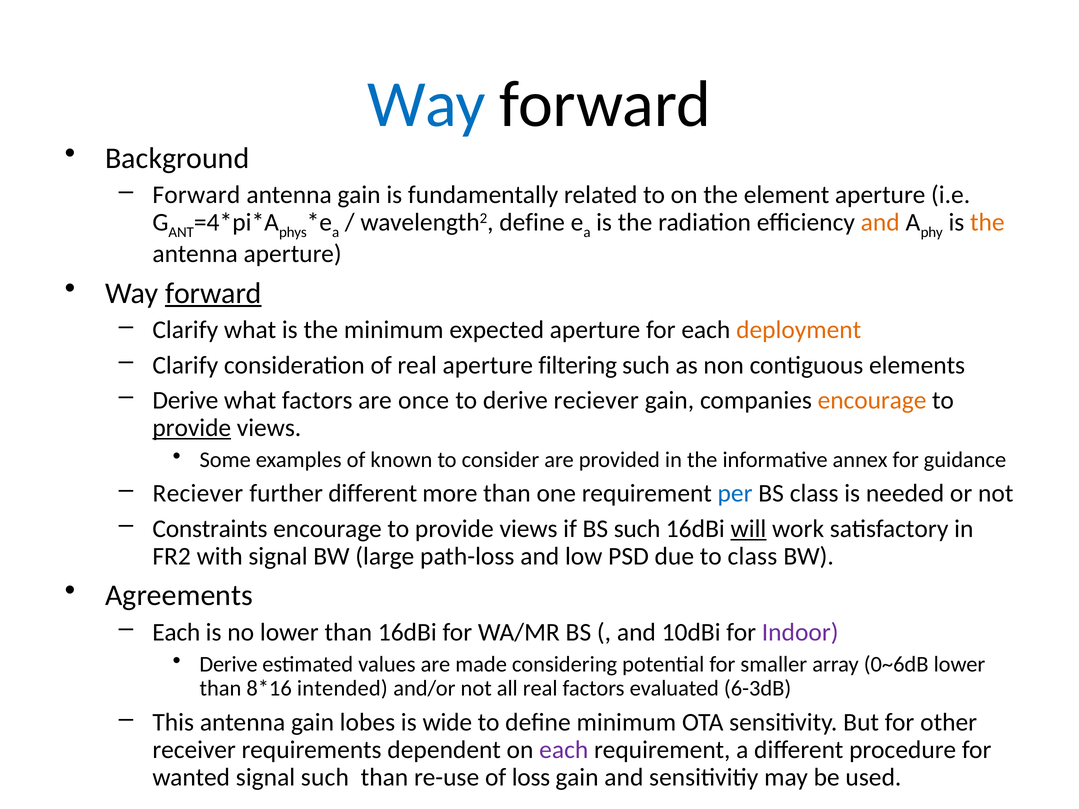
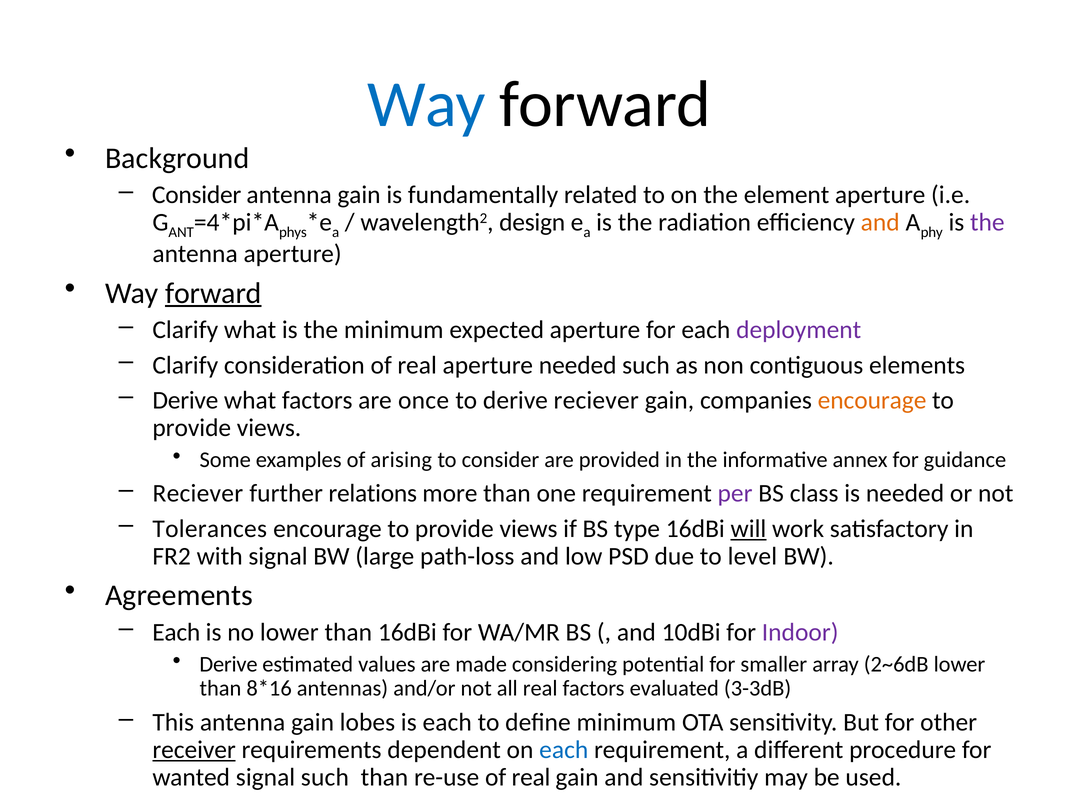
Forward: Forward -> Consider (197, 195)
wavelength2 define: define -> design (532, 223)
the colour: orange -> purple (987, 223)
deployment colour: orange -> purple (799, 330)
aperture filtering: filtering -> needed (578, 365)
provide underline: present -> none (192, 428)
known: known -> arising (401, 460)
further different: different -> relations (373, 494)
per colour: blue -> purple (735, 494)
Constraints: Constraints -> Tolerances (210, 529)
BS such: such -> type (637, 529)
to class: class -> level (752, 556)
0~6dB: 0~6dB -> 2~6dB (896, 664)
intended: intended -> antennas (342, 689)
6-3dB: 6-3dB -> 3-3dB (758, 689)
is wide: wide -> each (447, 723)
receiver underline: none -> present (194, 750)
each colour: purple -> blue (564, 750)
re-use of loss: loss -> real (531, 778)
